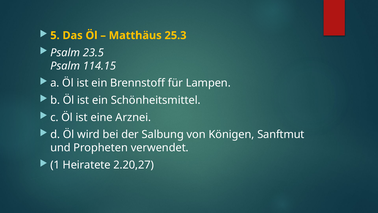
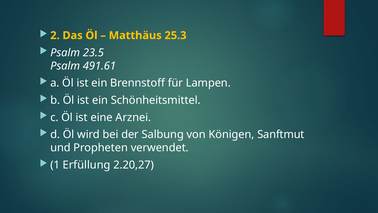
5: 5 -> 2 (55, 35)
114.15: 114.15 -> 491.61 (99, 66)
Heiratete: Heiratete -> Erfüllung (87, 165)
